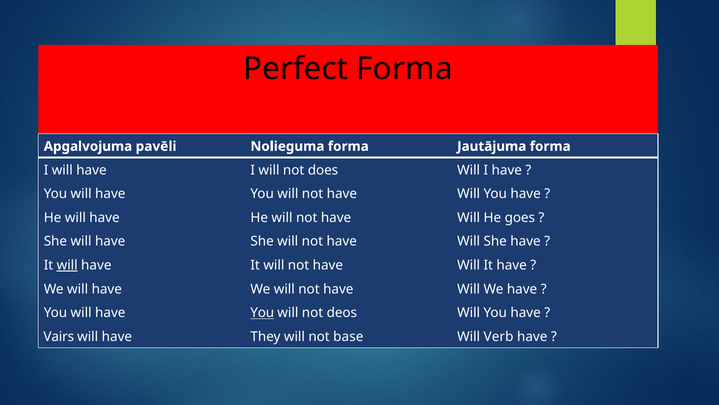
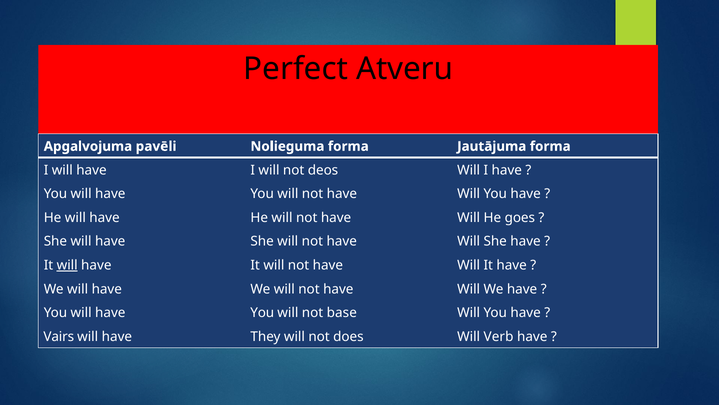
Perfect Forma: Forma -> Atveru (405, 69)
does: does -> deos (323, 170)
You underline: present -> none (262, 312)
deos: deos -> base (342, 312)
base: base -> does (348, 336)
